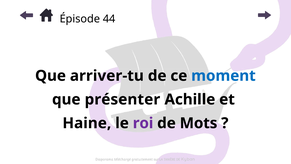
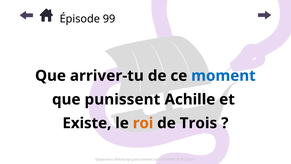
44: 44 -> 99 (109, 19)
présenter: présenter -> punissent (122, 99)
Haine: Haine -> Existe (87, 123)
roi colour: purple -> orange (143, 123)
Mots: Mots -> Trois (198, 123)
